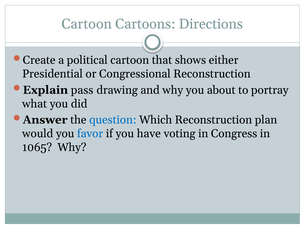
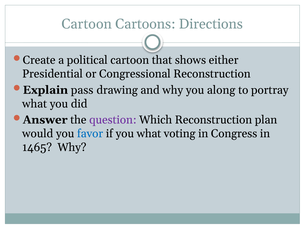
about: about -> along (221, 90)
question colour: blue -> purple (113, 120)
you have: have -> what (149, 133)
1065: 1065 -> 1465 (37, 147)
